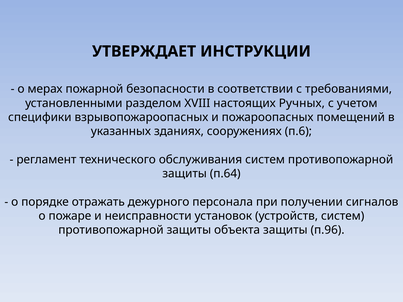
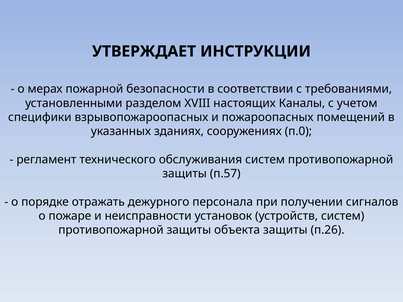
Ручных: Ручных -> Каналы (302, 103)
п.6: п.6 -> п.0 (298, 131)
п.64: п.64 -> п.57 (225, 174)
п.96: п.96 -> п.26 (328, 230)
